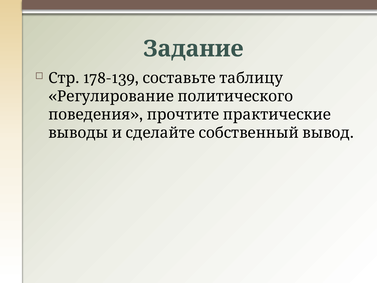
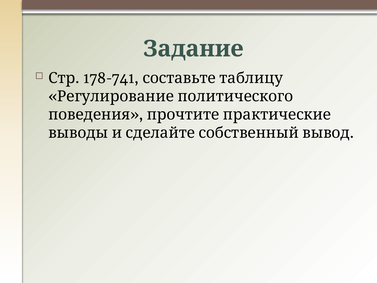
178-139: 178-139 -> 178-741 (111, 78)
